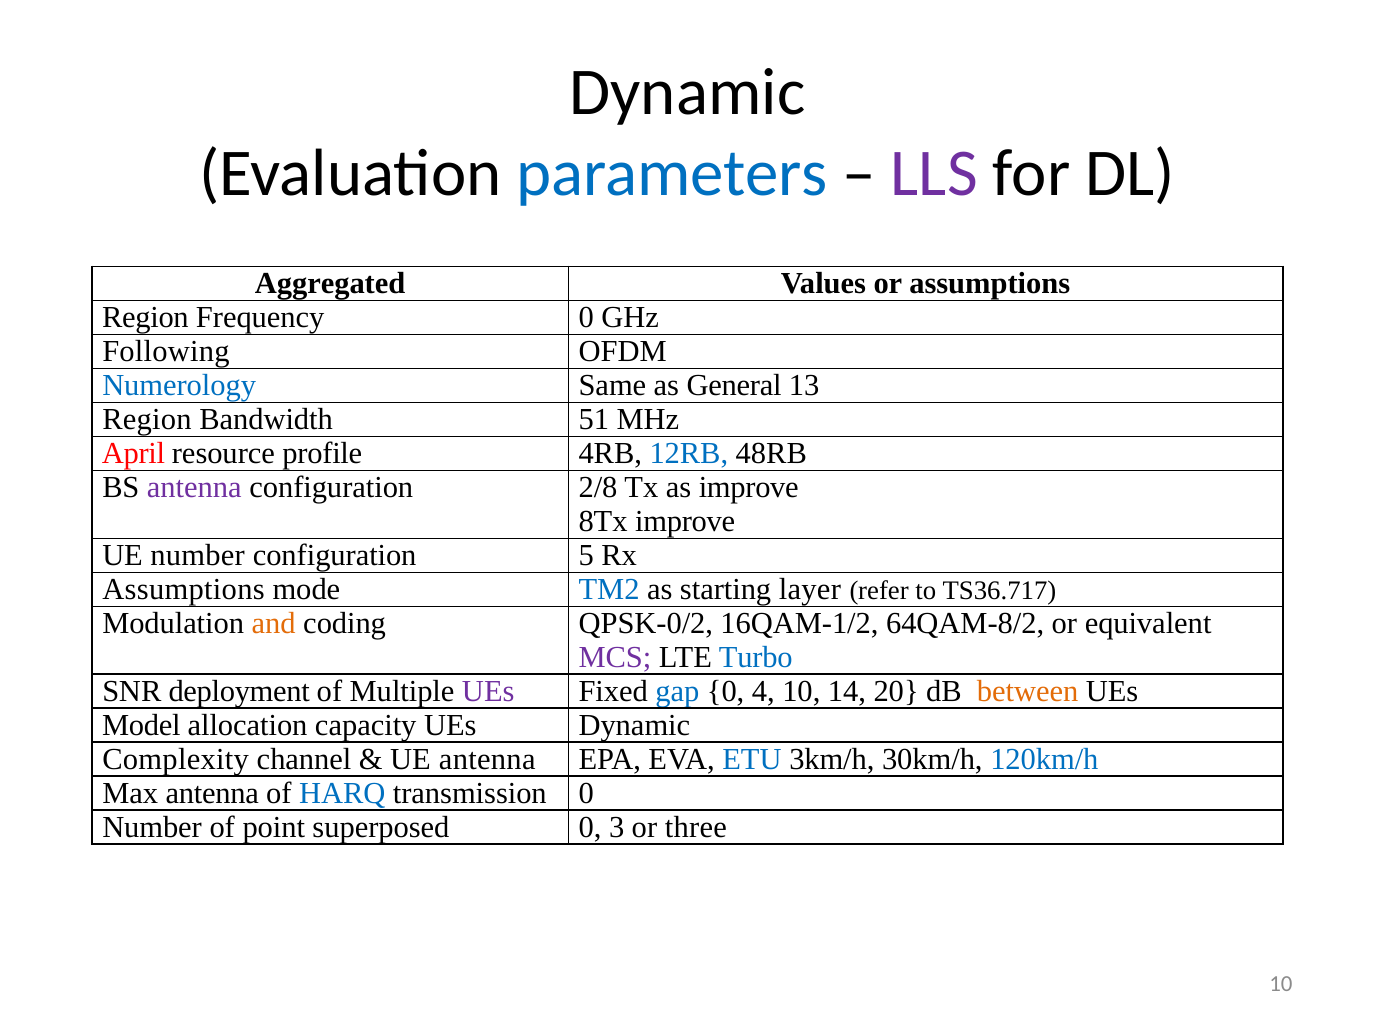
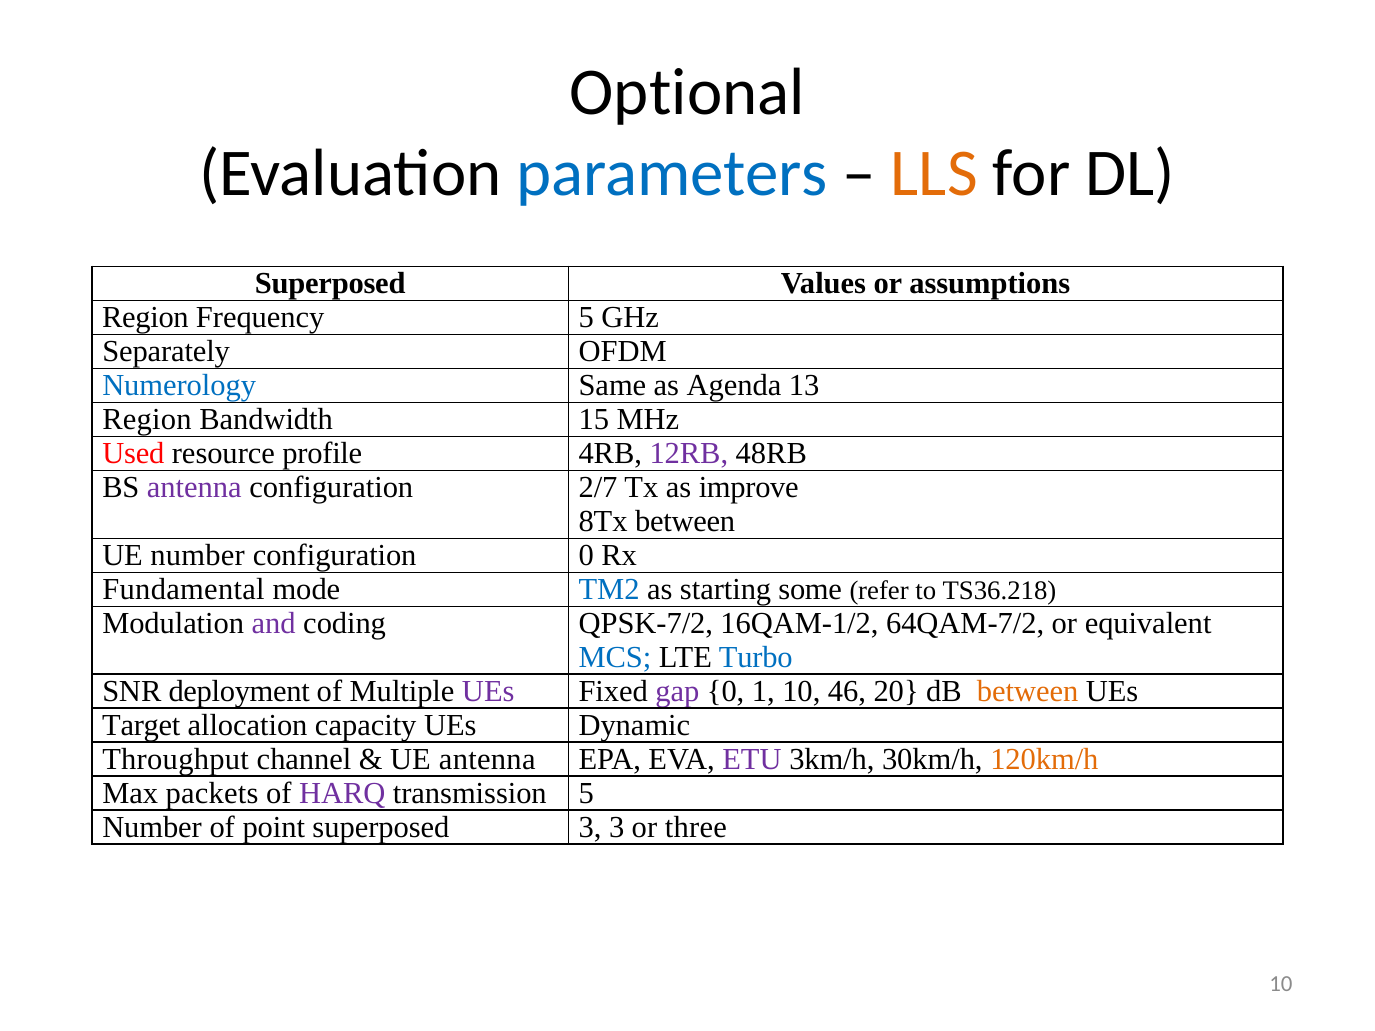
Dynamic: Dynamic -> Optional (687, 93)
LLS colour: purple -> orange (934, 173)
Aggregated: Aggregated -> Superposed (330, 284)
Frequency 0: 0 -> 5 (586, 318)
Following: Following -> Separately (166, 352)
General: General -> Agenda (734, 386)
51: 51 -> 15 (594, 420)
April: April -> Used (133, 454)
12RB colour: blue -> purple (689, 454)
2/8: 2/8 -> 2/7 (598, 488)
8Tx improve: improve -> between (685, 522)
configuration 5: 5 -> 0 (586, 556)
Assumptions: Assumptions -> Fundamental (184, 590)
layer: layer -> some (810, 590)
TS36.717: TS36.717 -> TS36.218 (999, 591)
and colour: orange -> purple (274, 624)
QPSK-0/2: QPSK-0/2 -> QPSK-7/2 (646, 624)
64QAM-8/2: 64QAM-8/2 -> 64QAM-7/2 (965, 624)
MCS colour: purple -> blue (615, 658)
gap colour: blue -> purple (677, 692)
4: 4 -> 1 (763, 692)
14: 14 -> 46 (847, 692)
Model: Model -> Target (141, 726)
Complexity: Complexity -> Throughput (176, 760)
ETU colour: blue -> purple (752, 760)
120km/h colour: blue -> orange (1044, 760)
Max antenna: antenna -> packets (212, 794)
HARQ colour: blue -> purple (342, 794)
transmission 0: 0 -> 5 (586, 794)
superposed 0: 0 -> 3 (590, 828)
